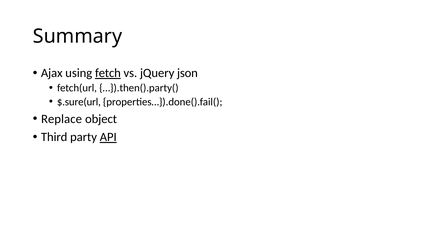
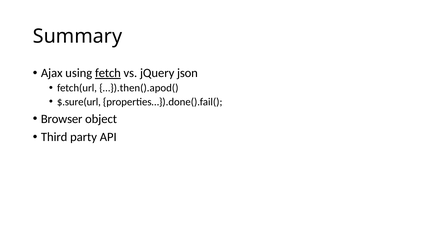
…}).then().party(: …}).then().party( -> …}).then().apod( (139, 88)
Replace: Replace -> Browser (62, 119)
API underline: present -> none (108, 137)
